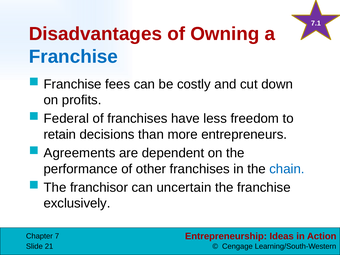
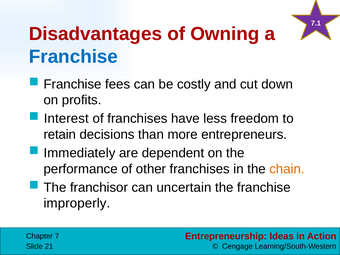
Federal: Federal -> Interest (66, 119)
Agreements: Agreements -> Immediately (80, 153)
chain colour: blue -> orange (287, 169)
exclusively: exclusively -> improperly (77, 203)
